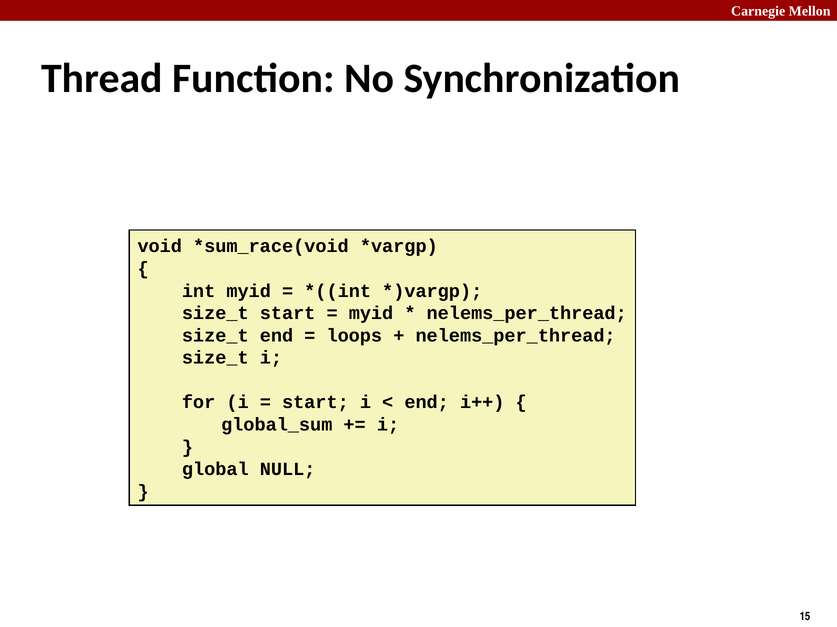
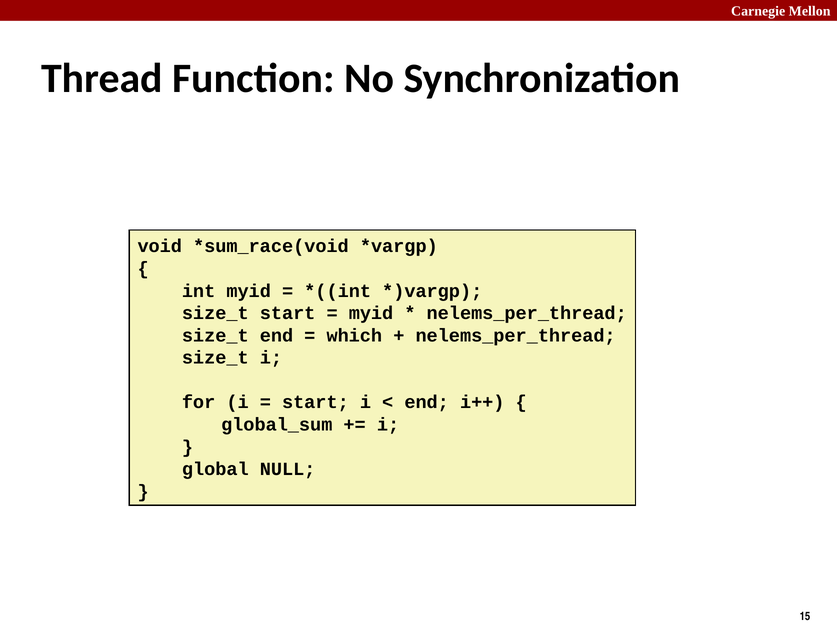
loops: loops -> which (354, 336)
